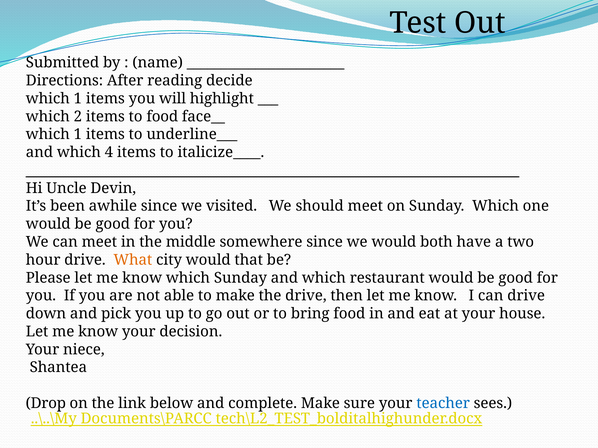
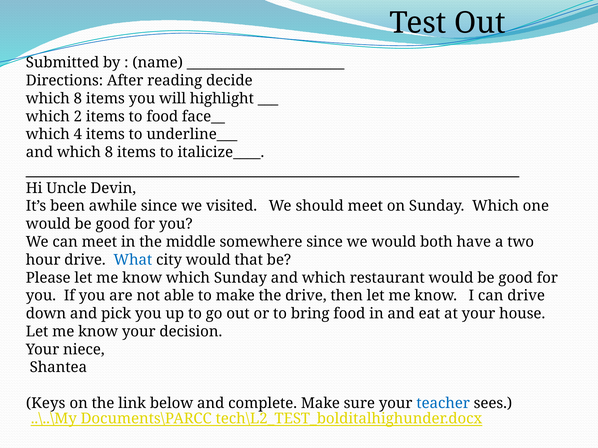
1: 1 -> 8 (78, 99)
1: 1 -> 4 (78, 135)
and which 4: 4 -> 8 (109, 152)
What colour: orange -> blue (133, 260)
Drop: Drop -> Keys (46, 404)
